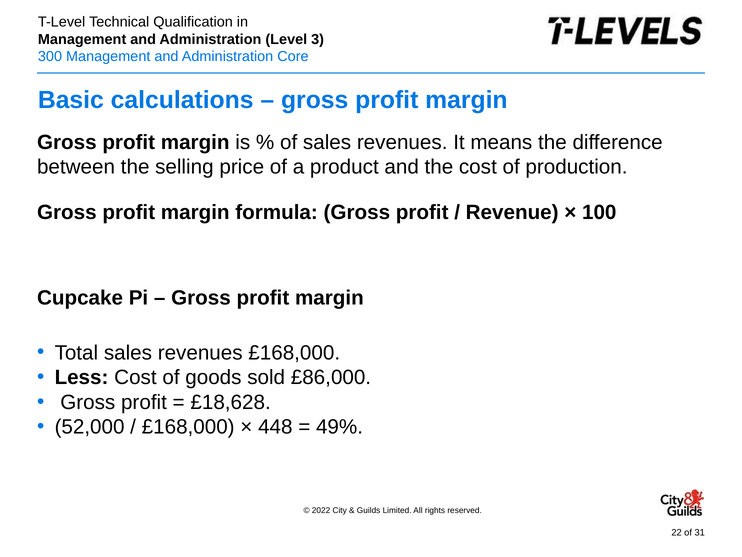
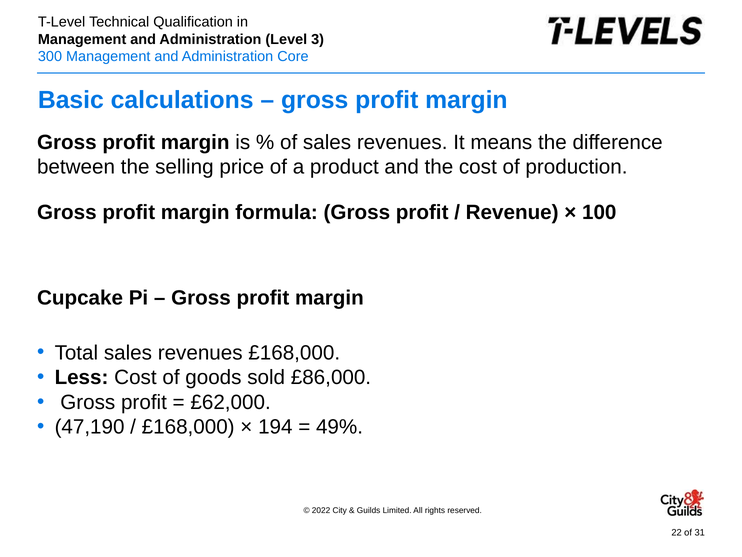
£18,628: £18,628 -> £62,000 (231, 402)
52,000: 52,000 -> 47,190 (90, 427)
448: 448 -> 194 (275, 427)
